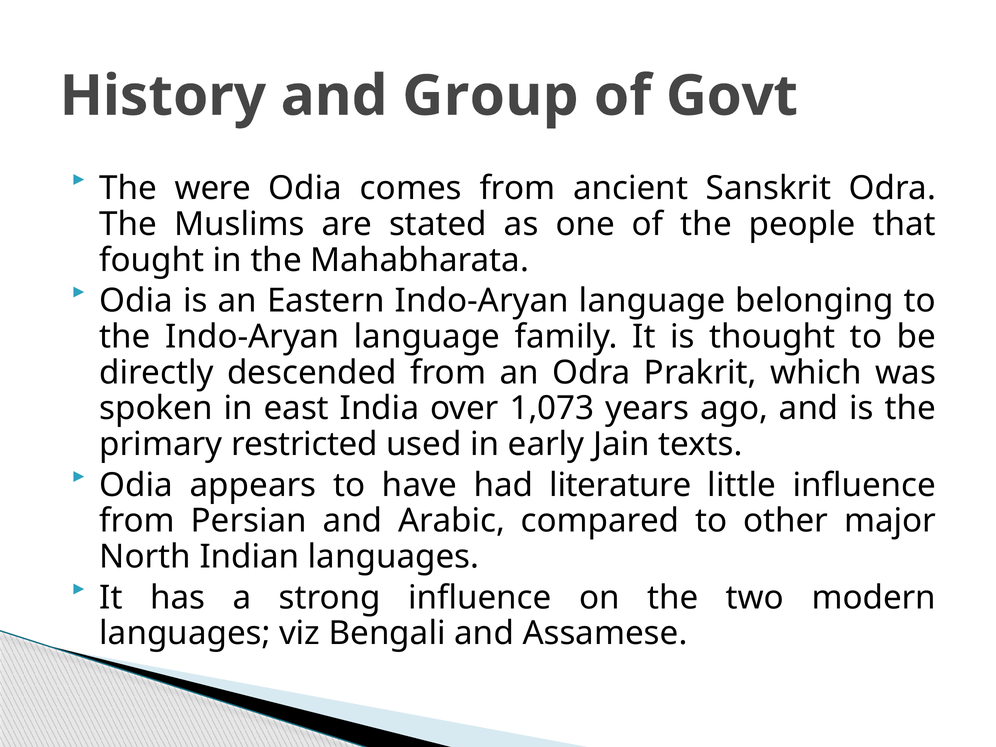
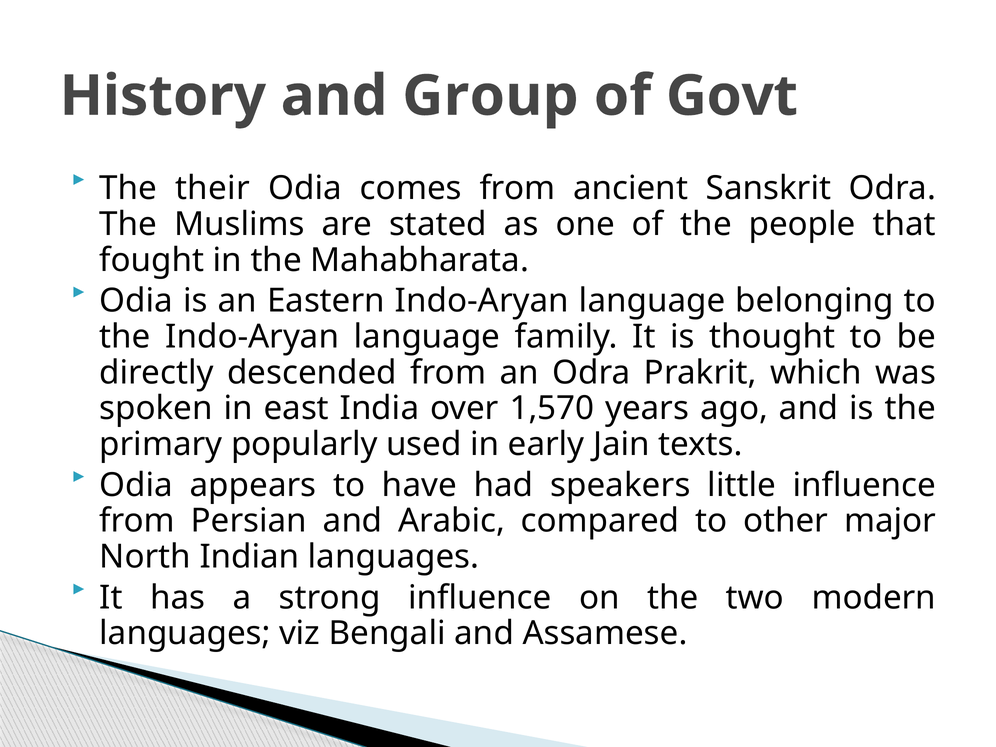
were: were -> their (213, 189)
1,073: 1,073 -> 1,570 (552, 408)
restricted: restricted -> popularly (304, 444)
literature: literature -> speakers (620, 485)
